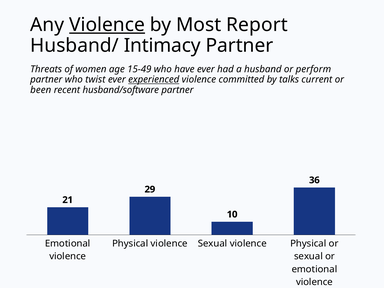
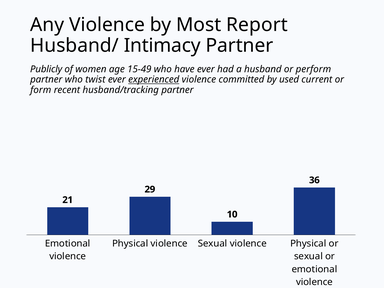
Violence underline: present -> none (107, 25)
Threats: Threats -> Publicly (46, 69)
talks: talks -> used (289, 80)
been: been -> form (41, 90)
husband/software: husband/software -> husband/tracking (121, 90)
